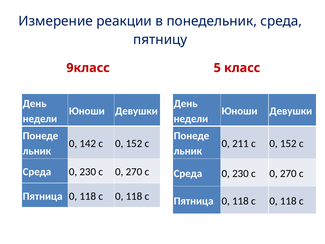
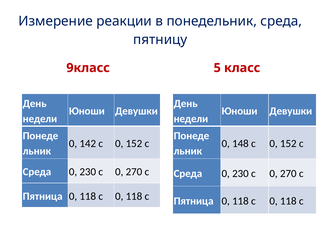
211: 211 -> 148 (240, 143)
